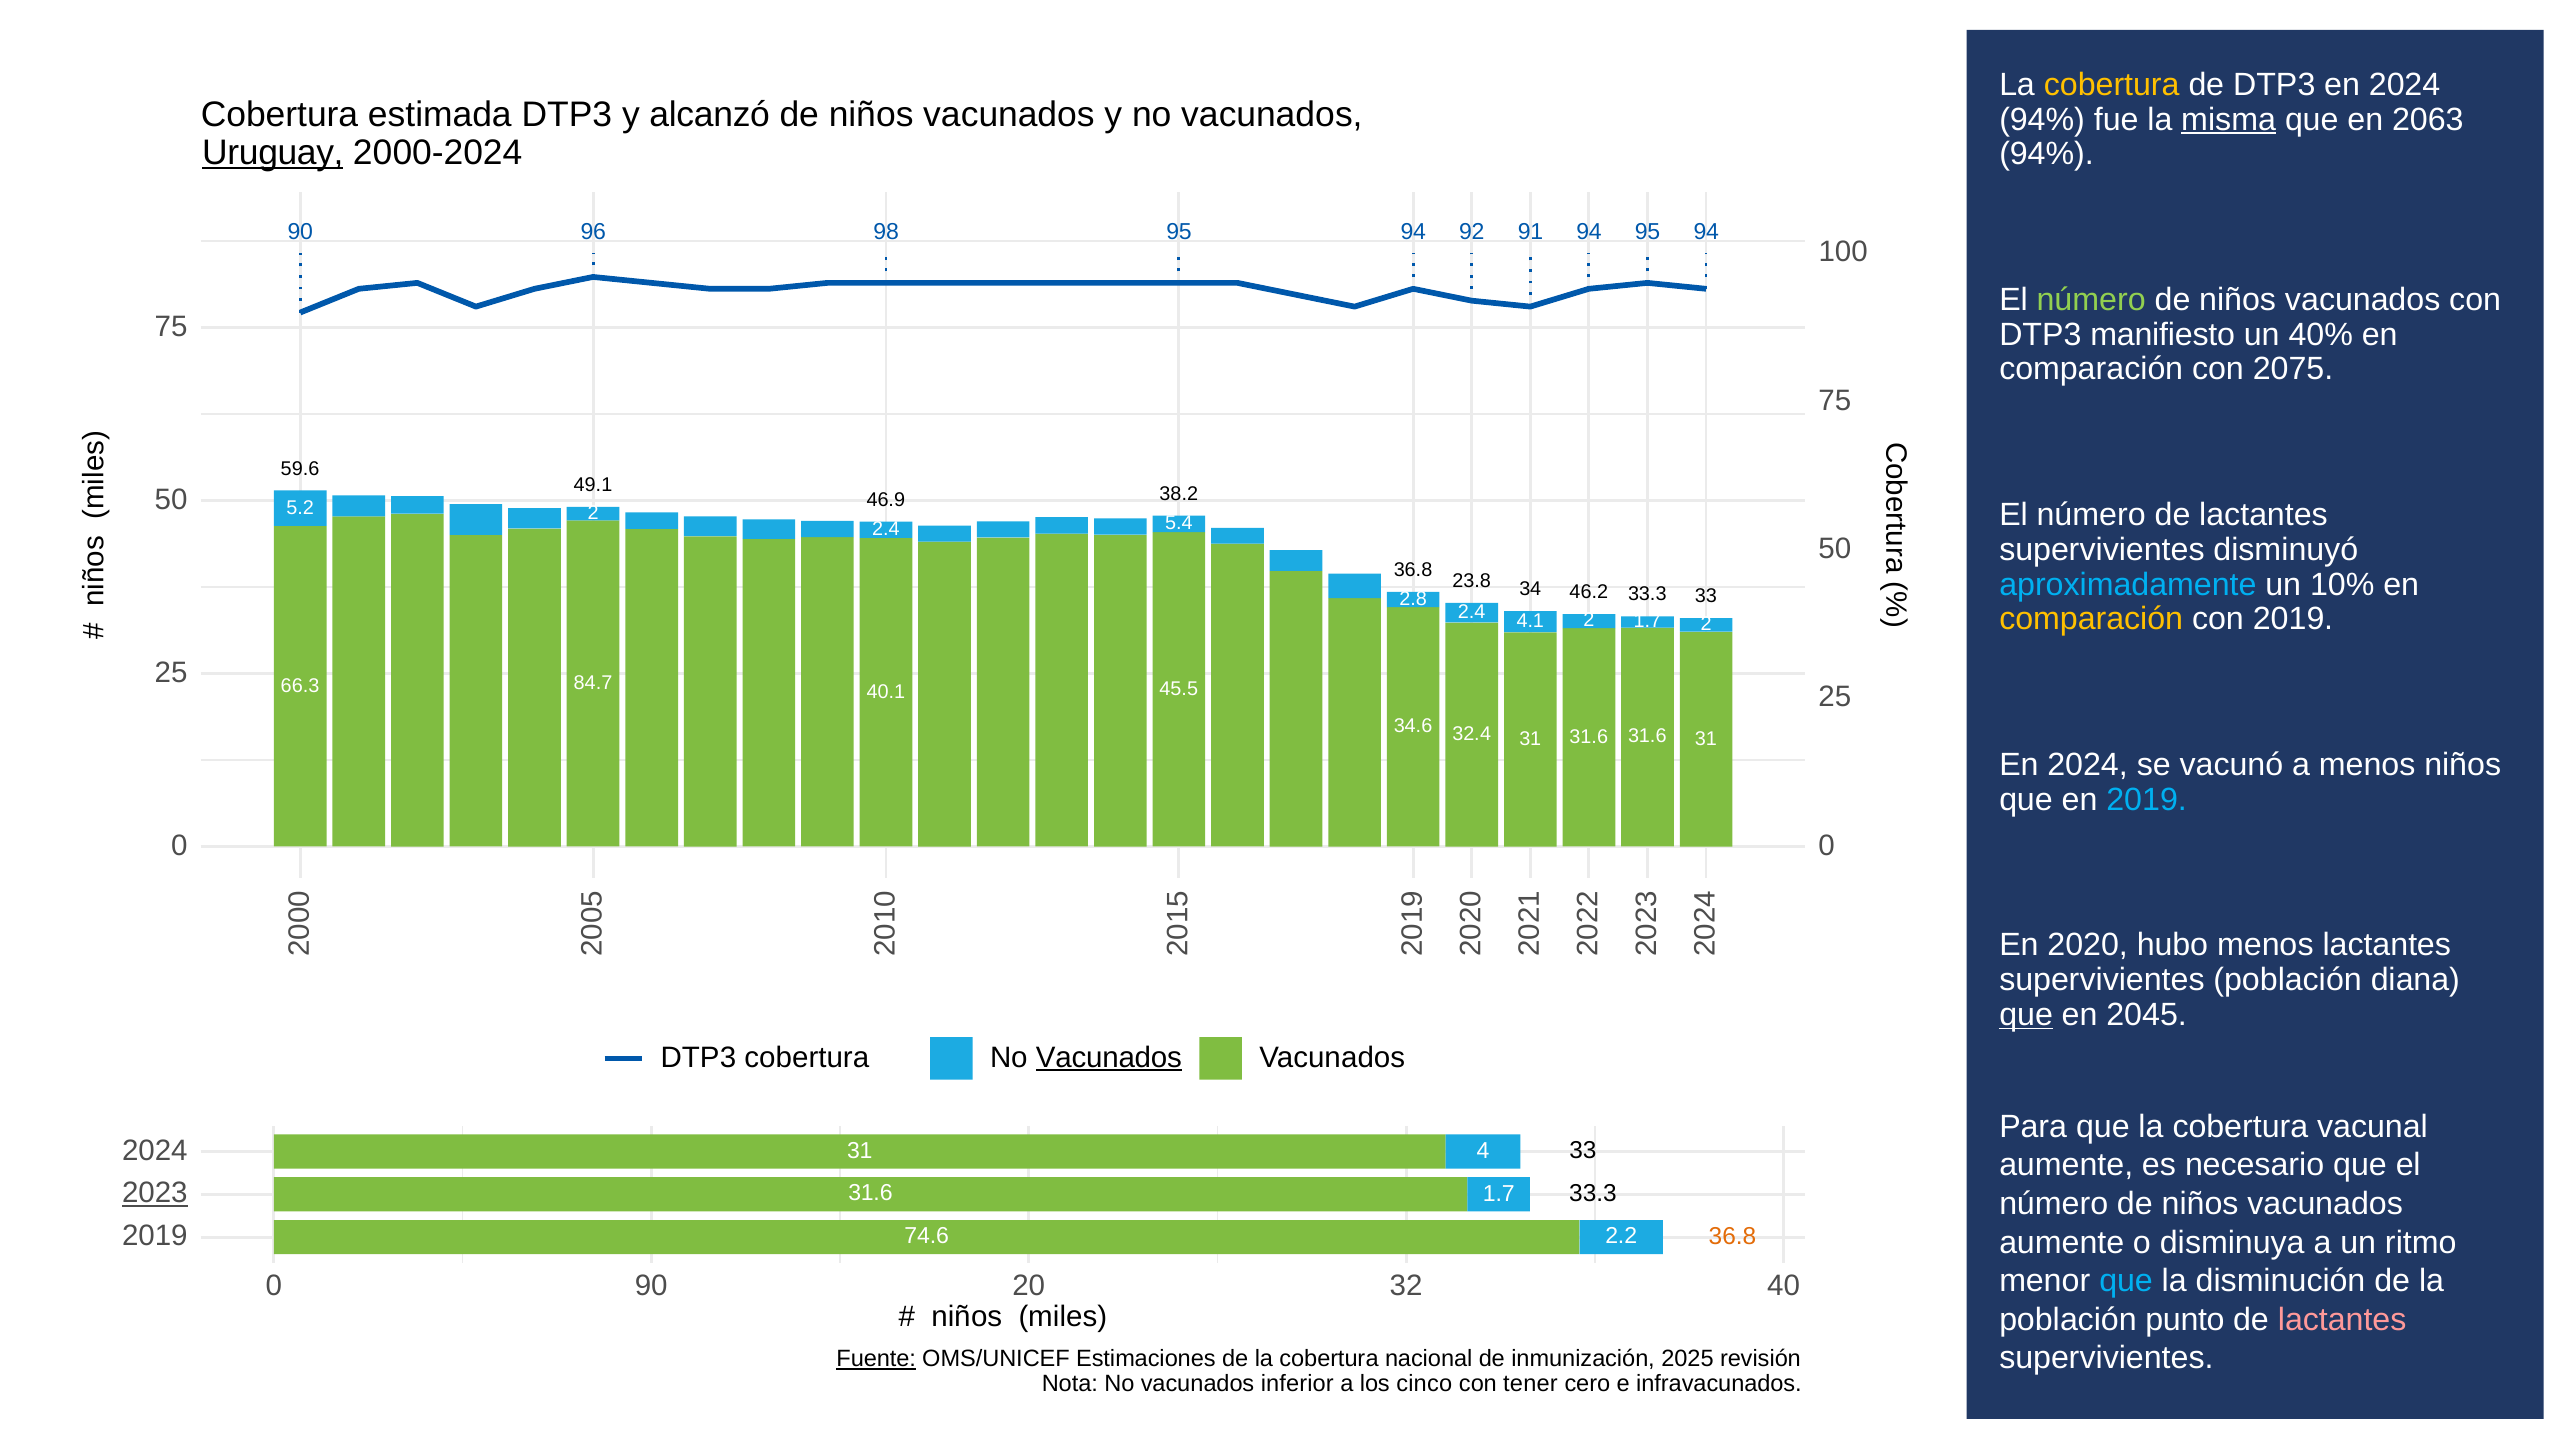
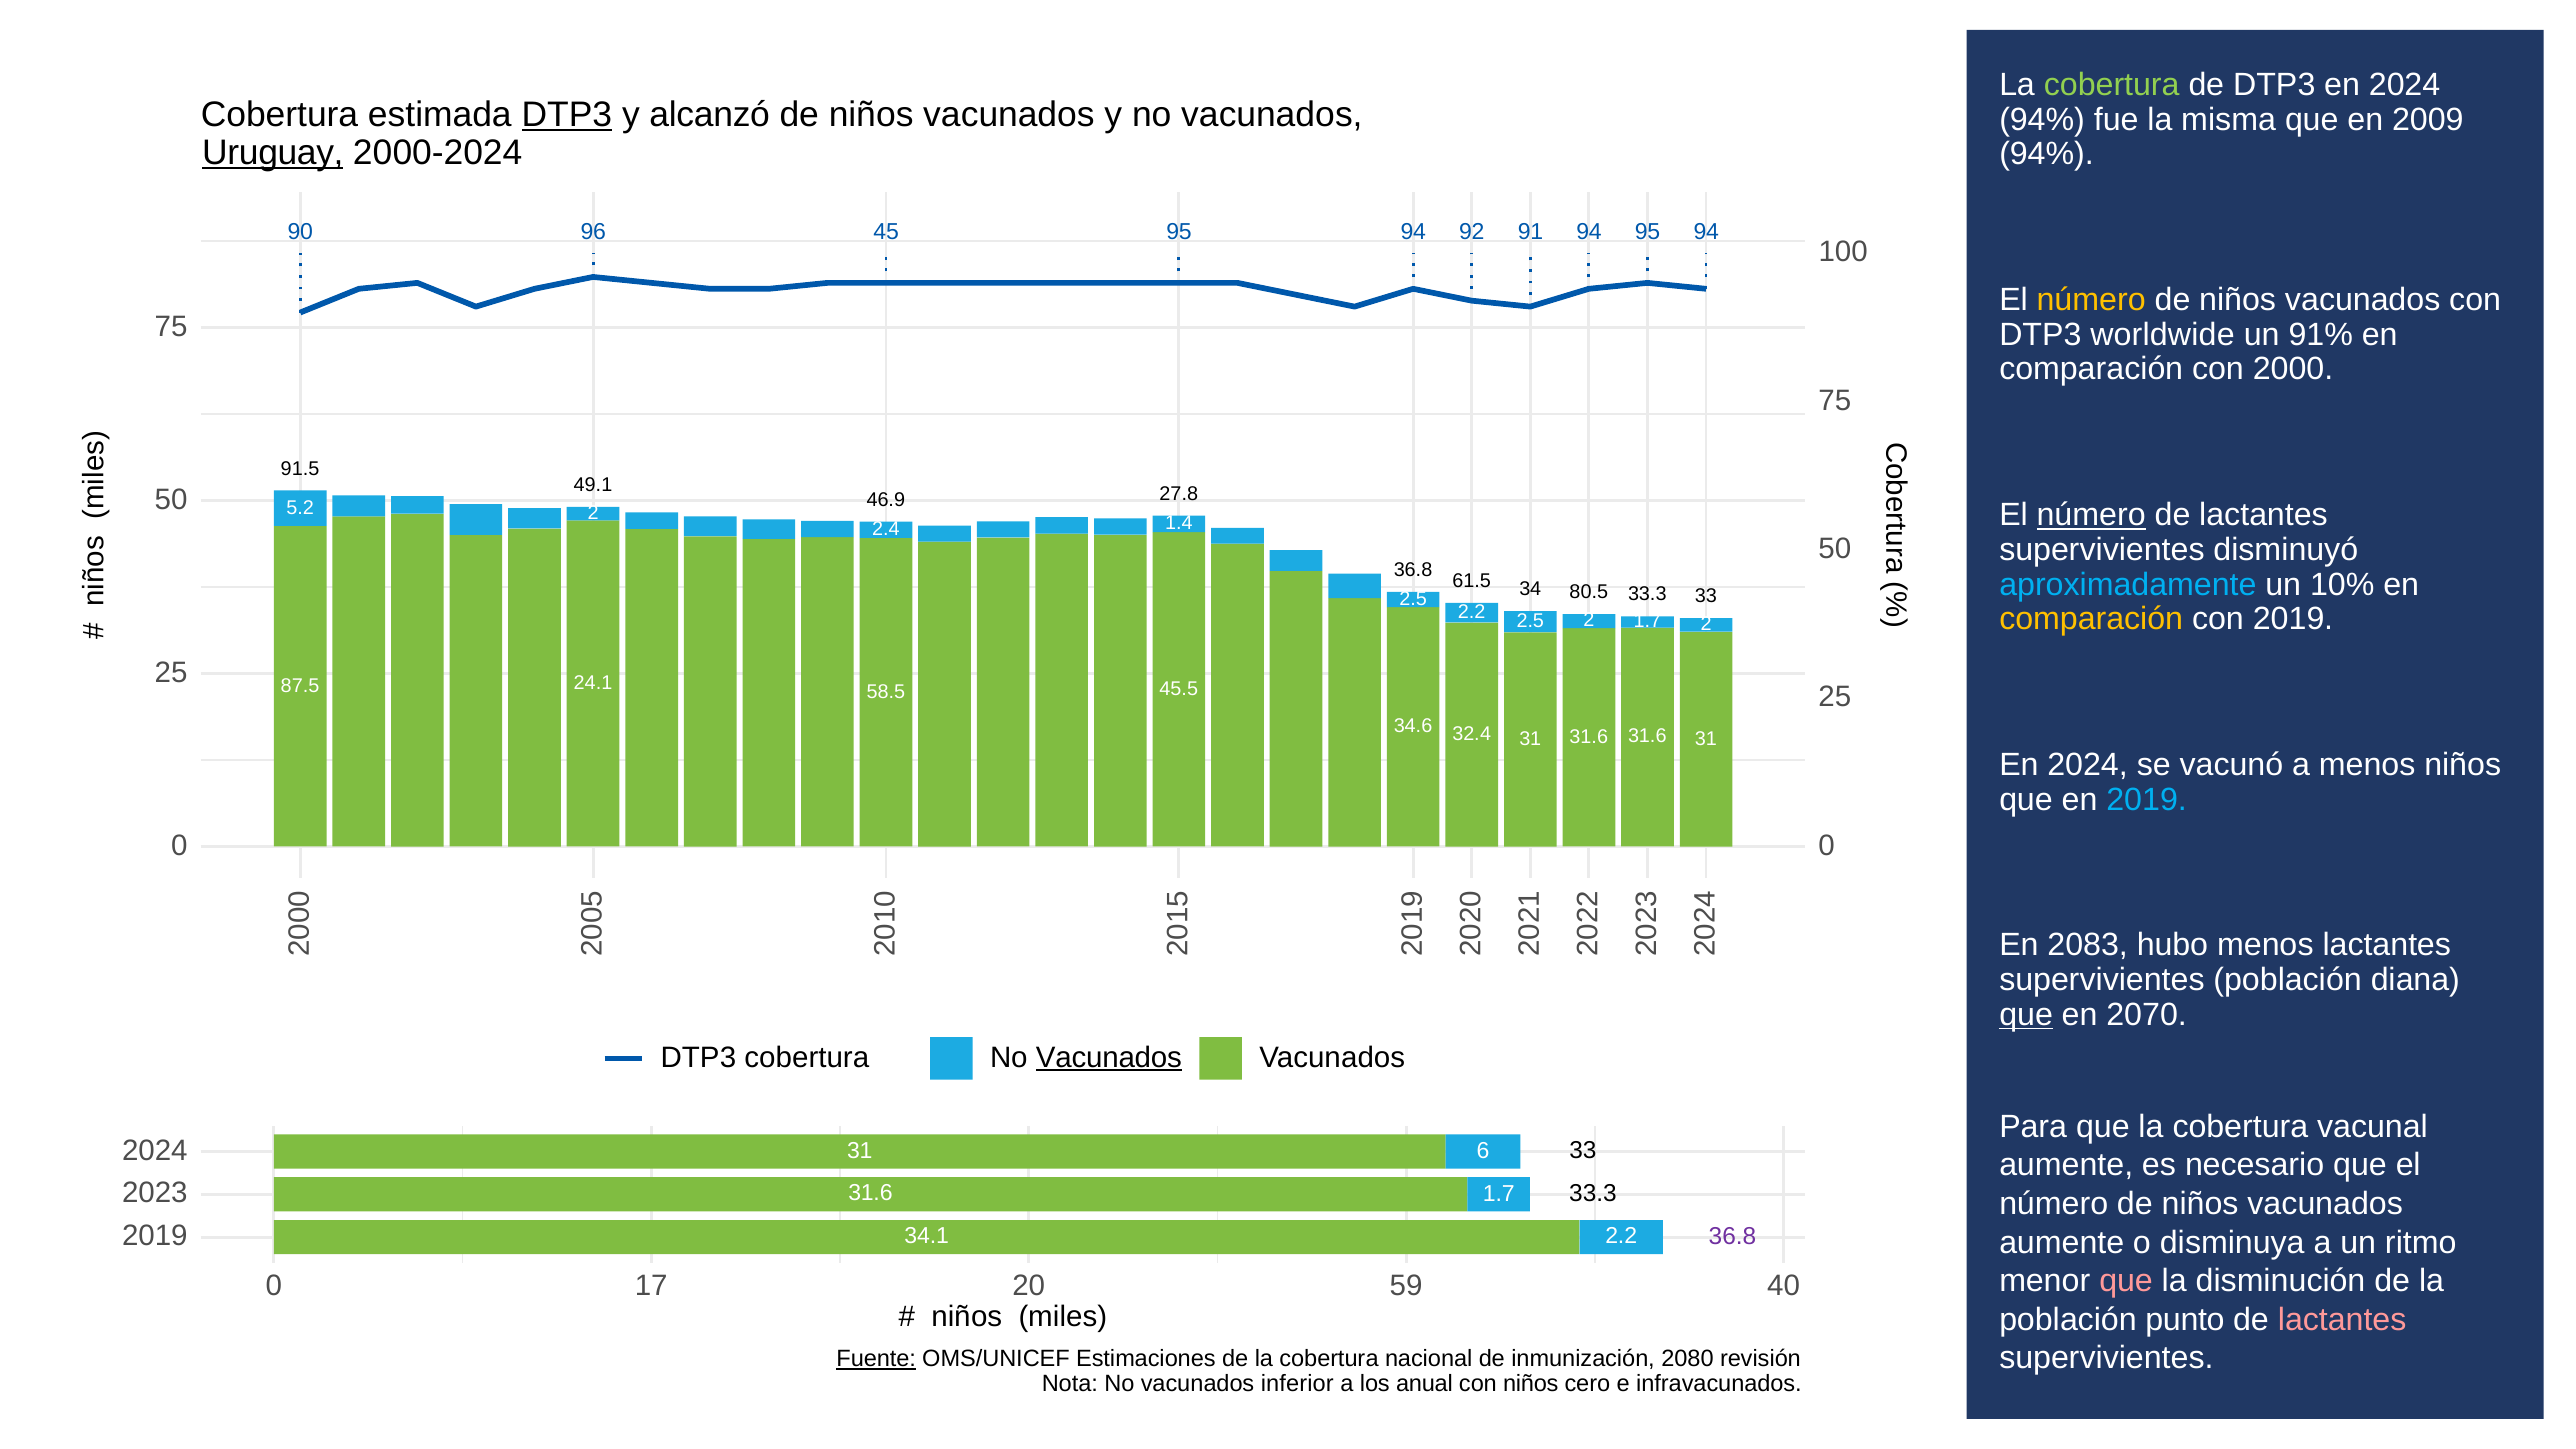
cobertura colour: yellow -> light green (2112, 85)
DTP3 underline: none -> present (567, 114)
misma underline: present -> none (2229, 119)
2063: 2063 -> 2009 (2428, 119)
98: 98 -> 45 (886, 232)
número colour: light green -> yellow (2091, 300)
manifiesto: manifiesto -> worldwide (2162, 335)
40%: 40% -> 91% (2321, 335)
2075: 2075 -> 2000 (2293, 369)
59.6: 59.6 -> 91.5 (300, 469)
38.2: 38.2 -> 27.8 (1179, 494)
número underline: none -> present (2091, 515)
5.4: 5.4 -> 1.4 (1179, 523)
23.8: 23.8 -> 61.5 (1472, 581)
46.2: 46.2 -> 80.5 (1589, 592)
2.8: 2.8 -> 2.5 (1413, 599)
2.4: 2.4 -> 2.2 (1472, 612)
4.1: 4.1 -> 2.5 (1530, 621)
84.7: 84.7 -> 24.1 (593, 683)
66.3: 66.3 -> 87.5 (300, 686)
40.1: 40.1 -> 58.5 (886, 692)
2020: 2020 -> 2083 (2088, 945)
2045: 2045 -> 2070 (2147, 1015)
31 4: 4 -> 6 (1483, 1151)
2023 underline: present -> none (155, 1193)
36.8 colour: orange -> purple (1732, 1236)
74.6: 74.6 -> 34.1 (927, 1236)
que colour: light blue -> pink (2126, 1281)
0 90: 90 -> 17 (651, 1286)
32: 32 -> 59 (1406, 1286)
2025: 2025 -> 2080 (1687, 1359)
cinco: cinco -> anual (1424, 1383)
con tener: tener -> niños (1531, 1383)
